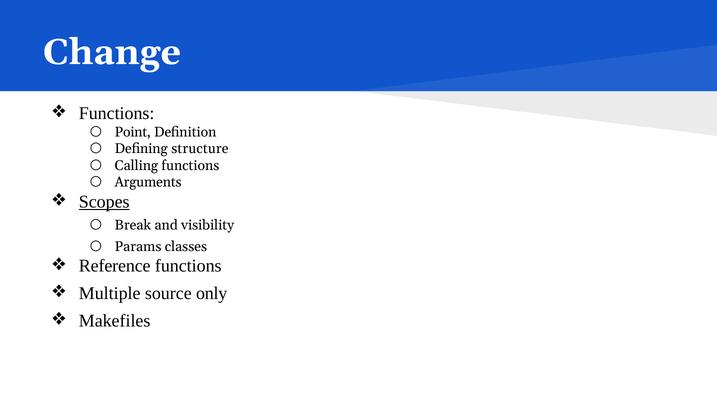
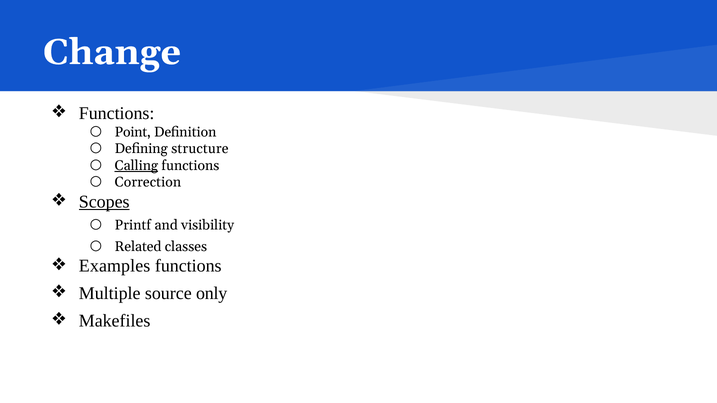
Calling underline: none -> present (136, 166)
Arguments: Arguments -> Correction (148, 182)
Break: Break -> Printf (133, 225)
Params: Params -> Related (138, 247)
Reference: Reference -> Examples (115, 266)
